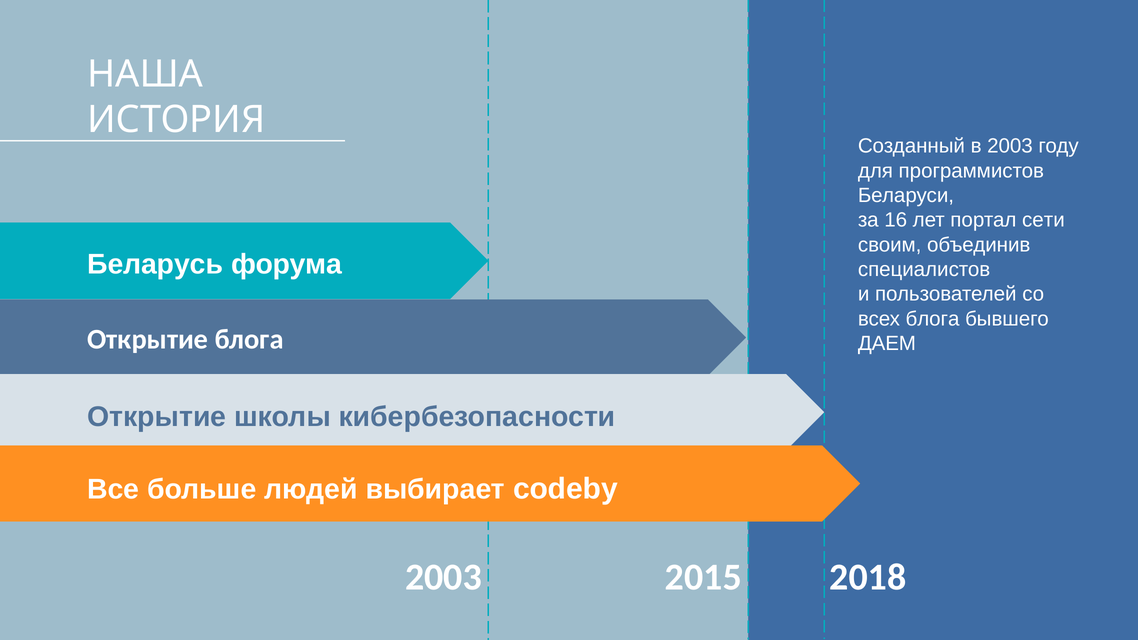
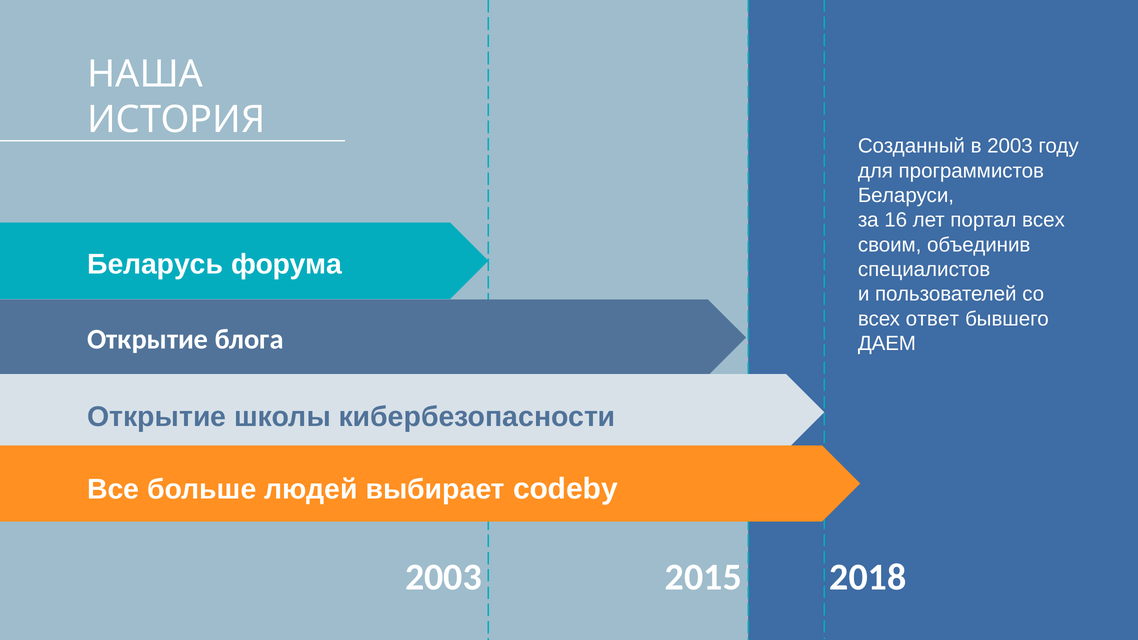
портал сети: сети -> всех (1043, 220)
всех блога: блога -> ответ (932, 319)
